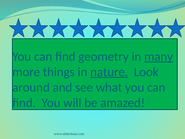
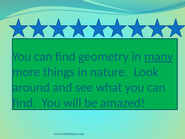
nature underline: present -> none (109, 72)
